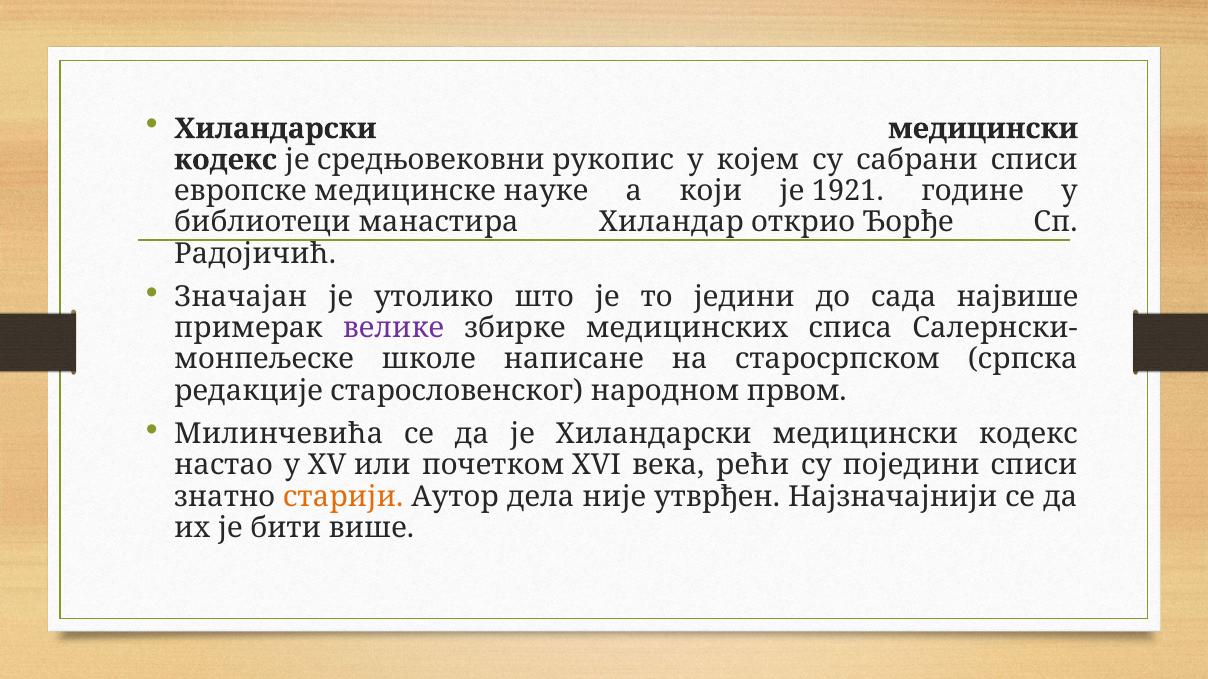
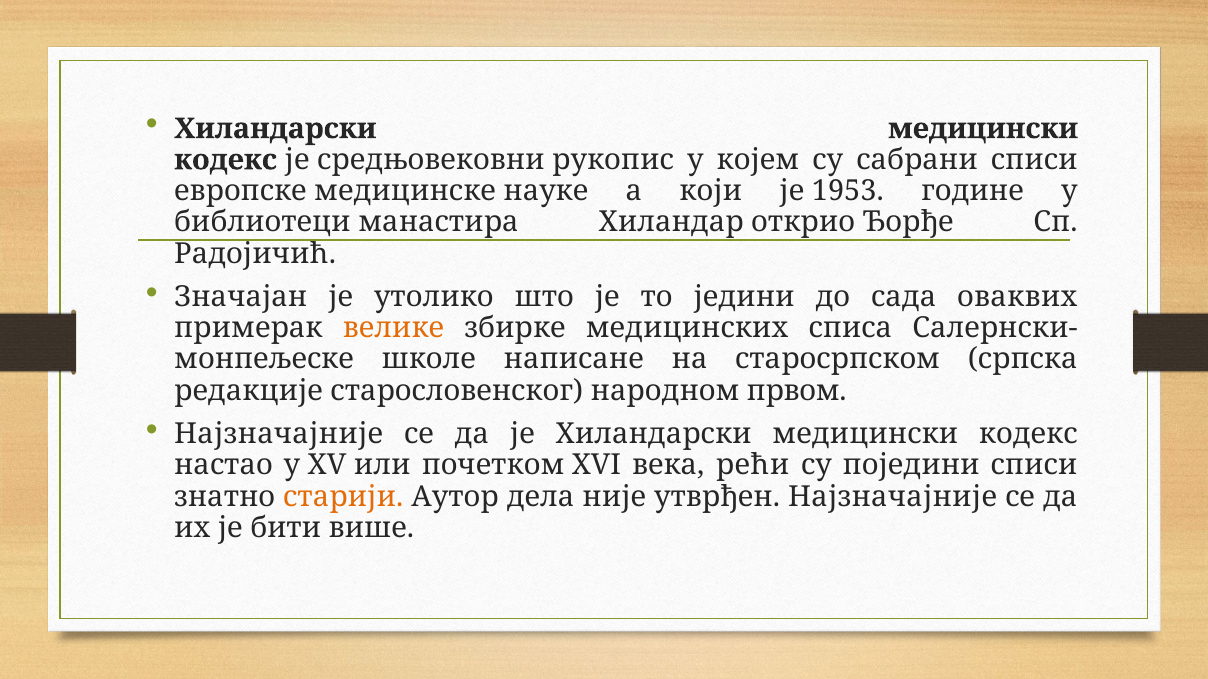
1921: 1921 -> 1953 (848, 191)
највише: највише -> оваквих (1017, 297)
велике colour: purple -> orange (393, 328)
Милинчевића: Милинчевића -> Најзначајније (279, 434)
утврђен Најзначајнији: Најзначајнији -> Најзначајније (893, 497)
